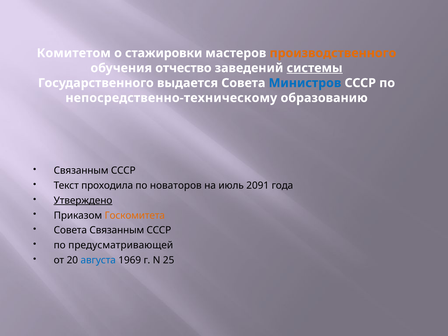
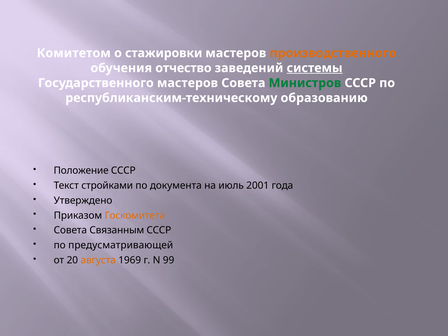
Государственного выдается: выдается -> мастеров (188, 83)
Министров colour: blue -> green (305, 83)
непосредственно-техническому: непосредственно-техническому -> республиканским-техническому (171, 98)
Связанным: Связанным -> Положение (81, 171)
проходила: проходила -> стройками (107, 186)
новаторов: новаторов -> документа (176, 186)
2091: 2091 -> 2001 (258, 186)
Утверждено underline: present -> none (83, 200)
августа colour: blue -> orange (98, 260)
25: 25 -> 99 (169, 260)
